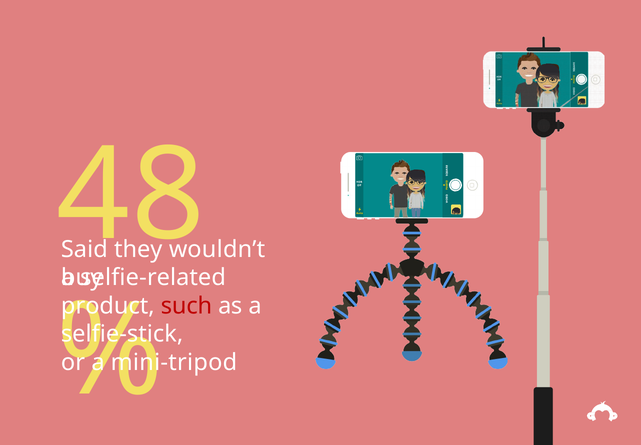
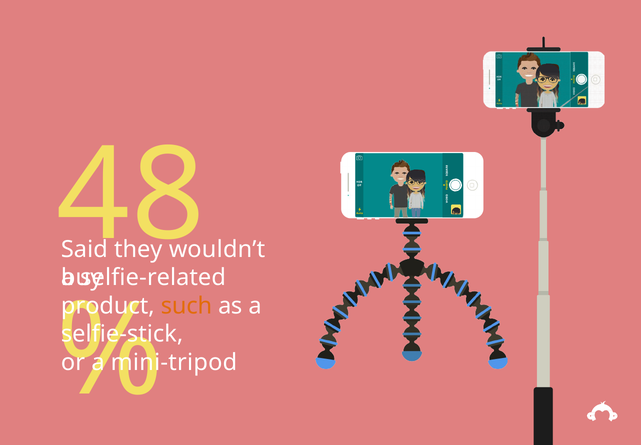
such colour: red -> orange (186, 306)
